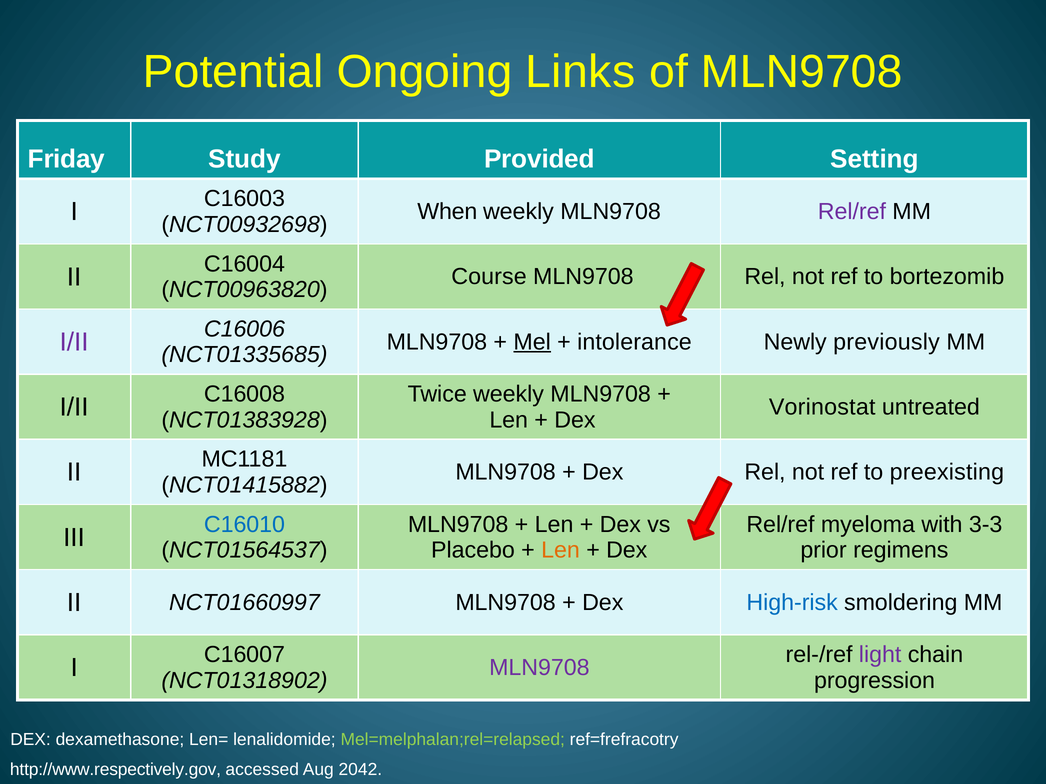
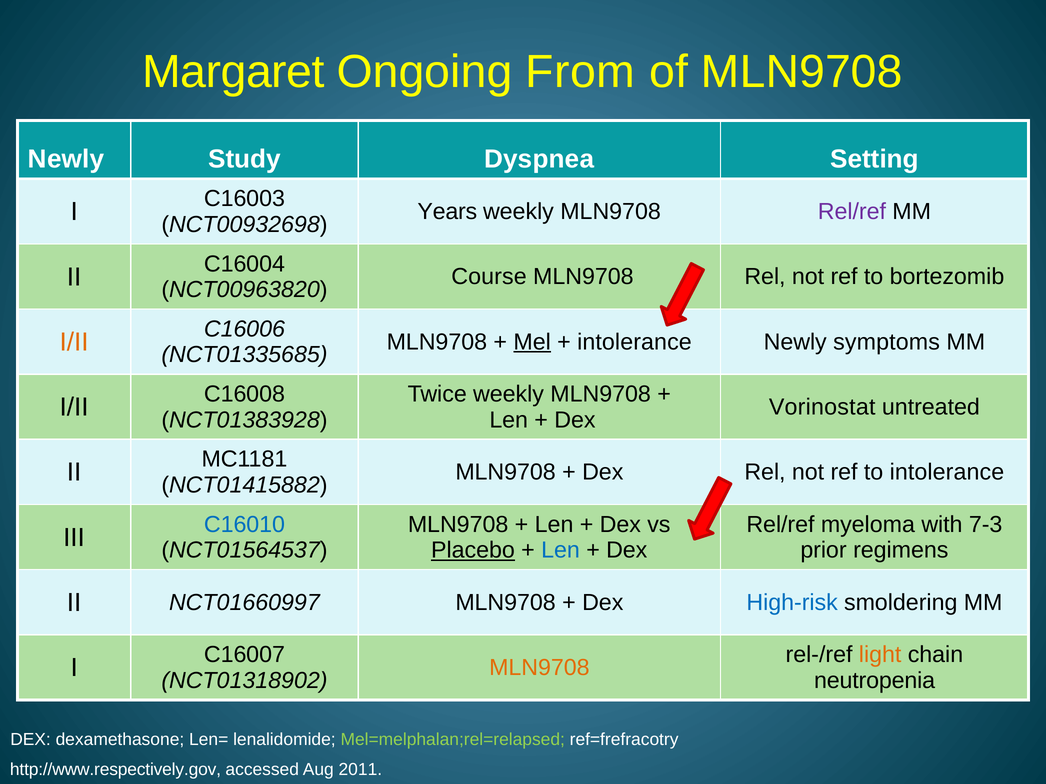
Potential: Potential -> Margaret (233, 72)
Links: Links -> From (580, 72)
Friday: Friday -> Newly (66, 159)
Provided: Provided -> Dyspnea (539, 159)
When: When -> Years (447, 212)
I/II colour: purple -> orange (74, 342)
previously: previously -> symptoms (887, 342)
to preexisting: preexisting -> intolerance (947, 473)
3-3: 3-3 -> 7-3 (986, 525)
Placebo underline: none -> present (473, 551)
Len colour: orange -> blue (561, 551)
light colour: purple -> orange (880, 655)
MLN9708 colour: purple -> orange (539, 668)
progression: progression -> neutropenia (875, 681)
2042: 2042 -> 2011 (360, 770)
